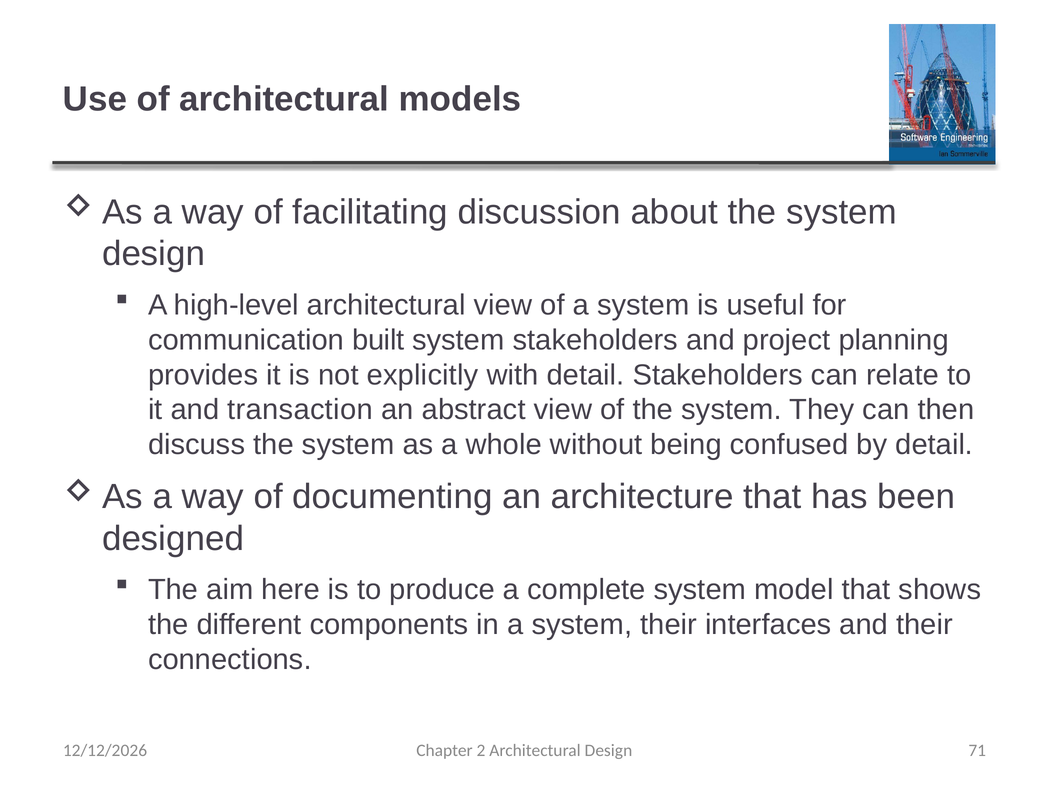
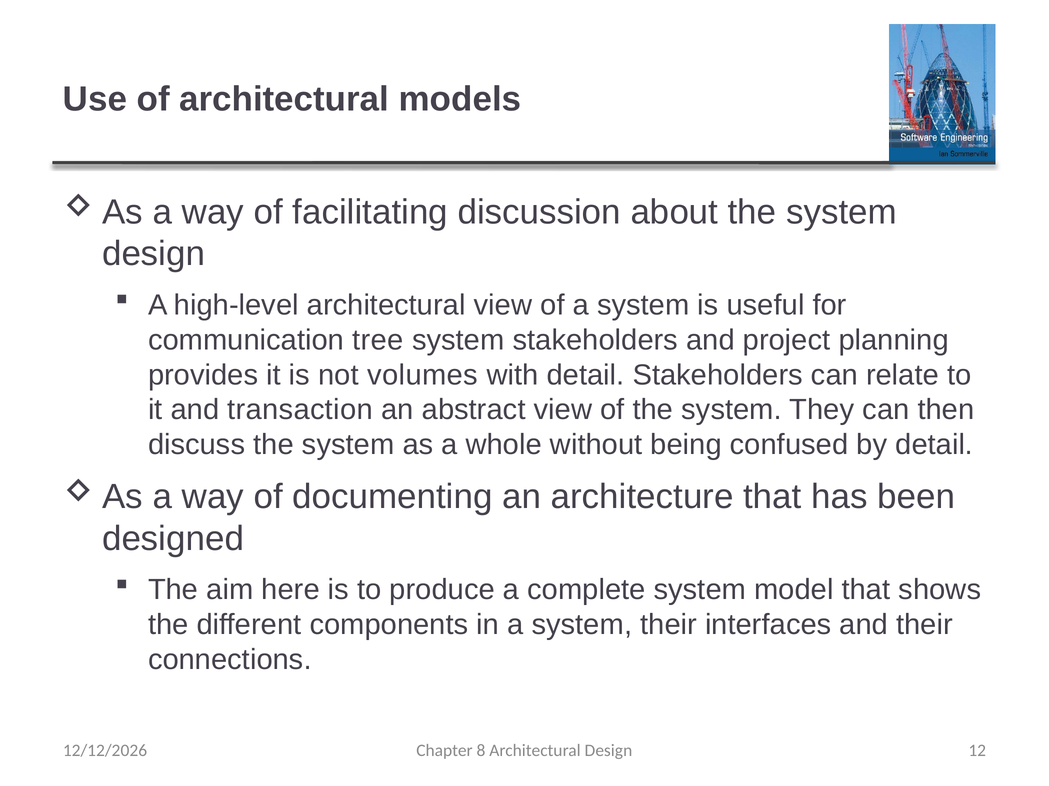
built: built -> tree (378, 340)
explicitly: explicitly -> volumes (423, 375)
2: 2 -> 8 (481, 751)
71: 71 -> 12 (977, 751)
